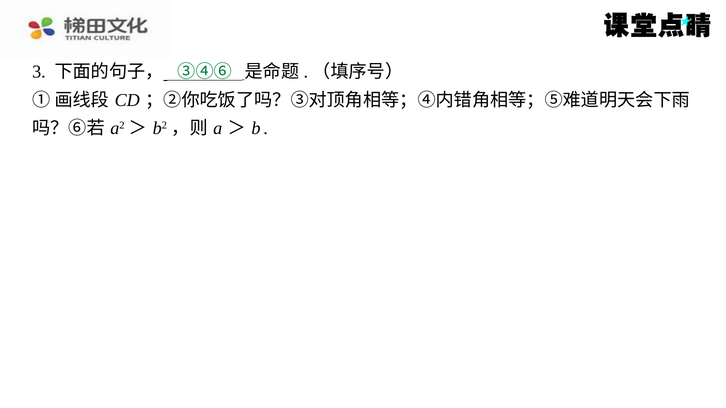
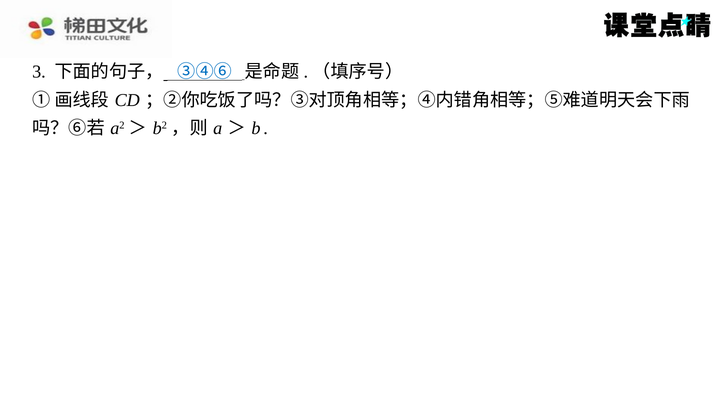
③④⑥ colour: green -> blue (205, 72)
